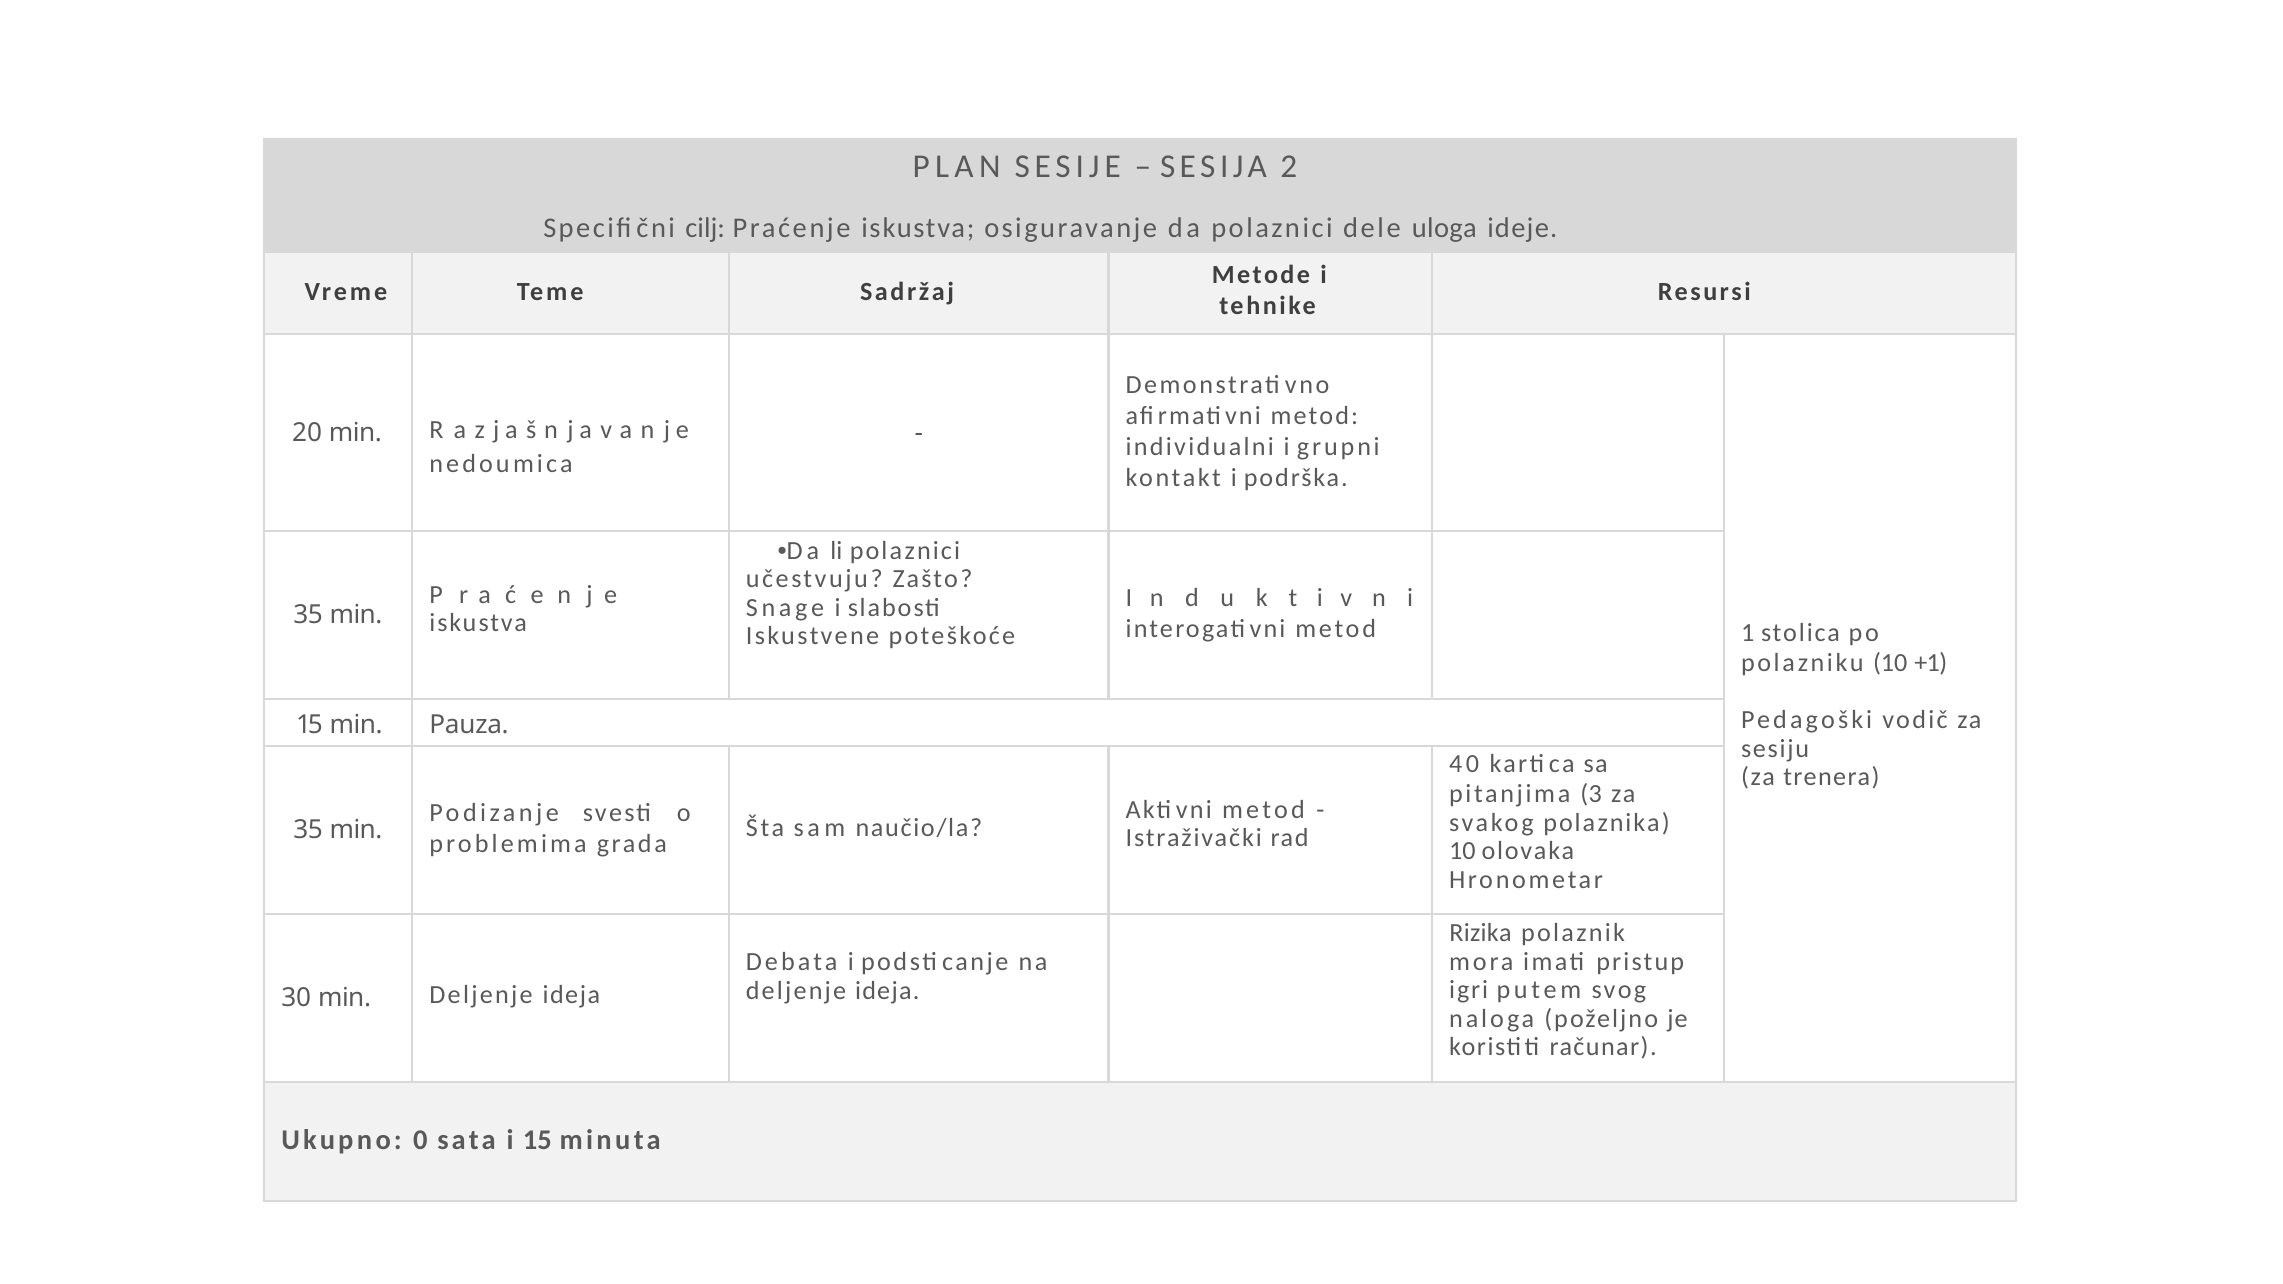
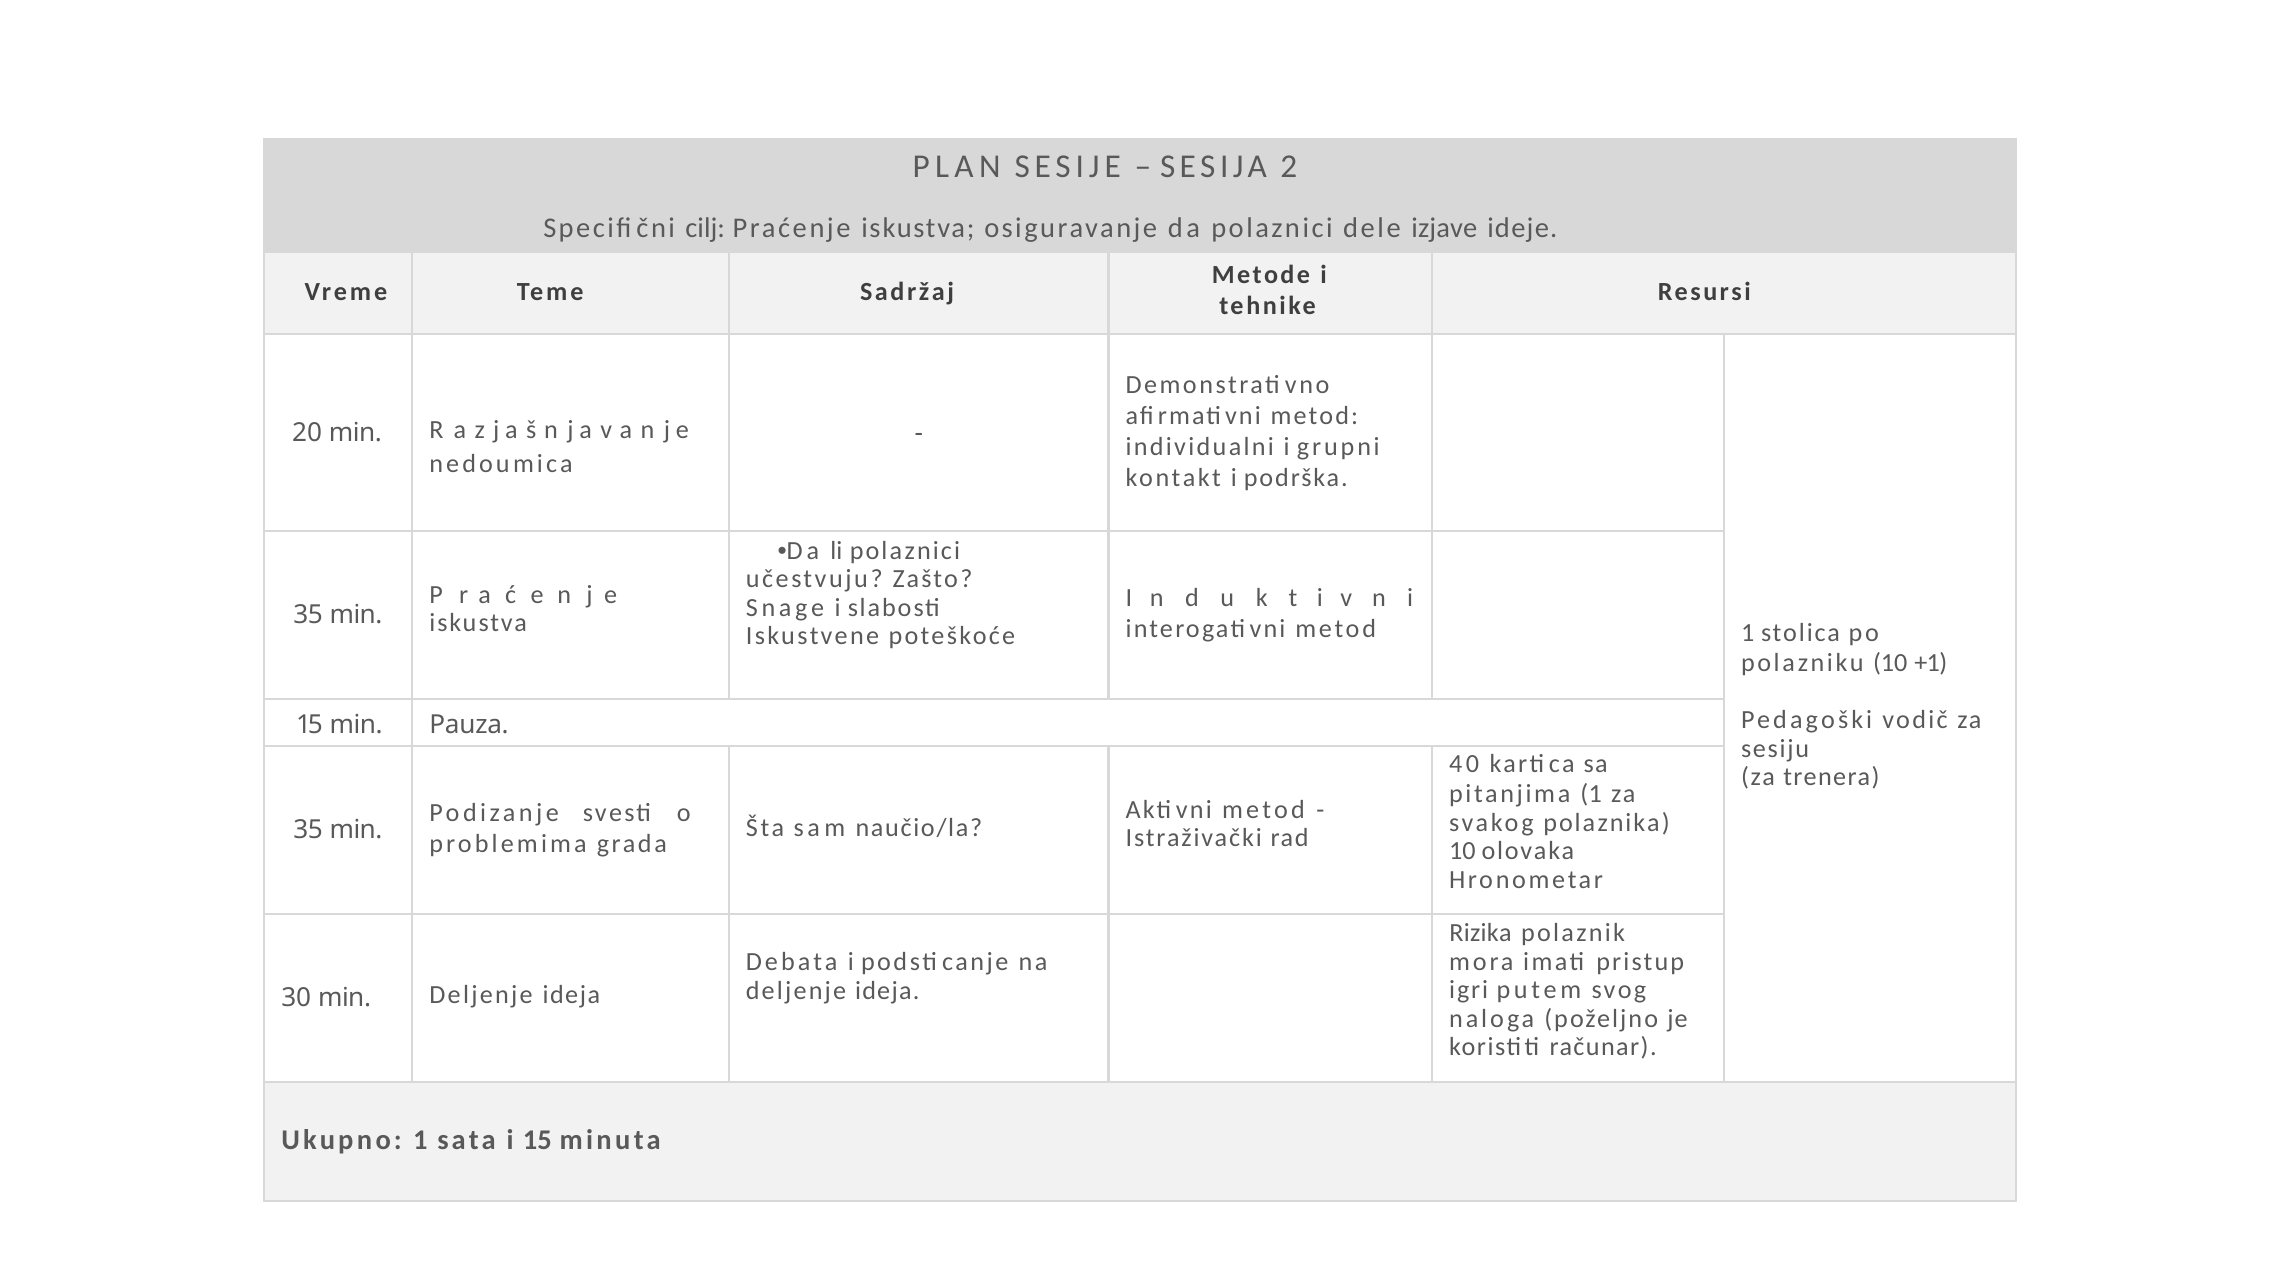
uloga: uloga -> izjave (1444, 228)
pitanjima 3: 3 -> 1 (1591, 794)
Ukupno 0: 0 -> 1 (420, 1140)
